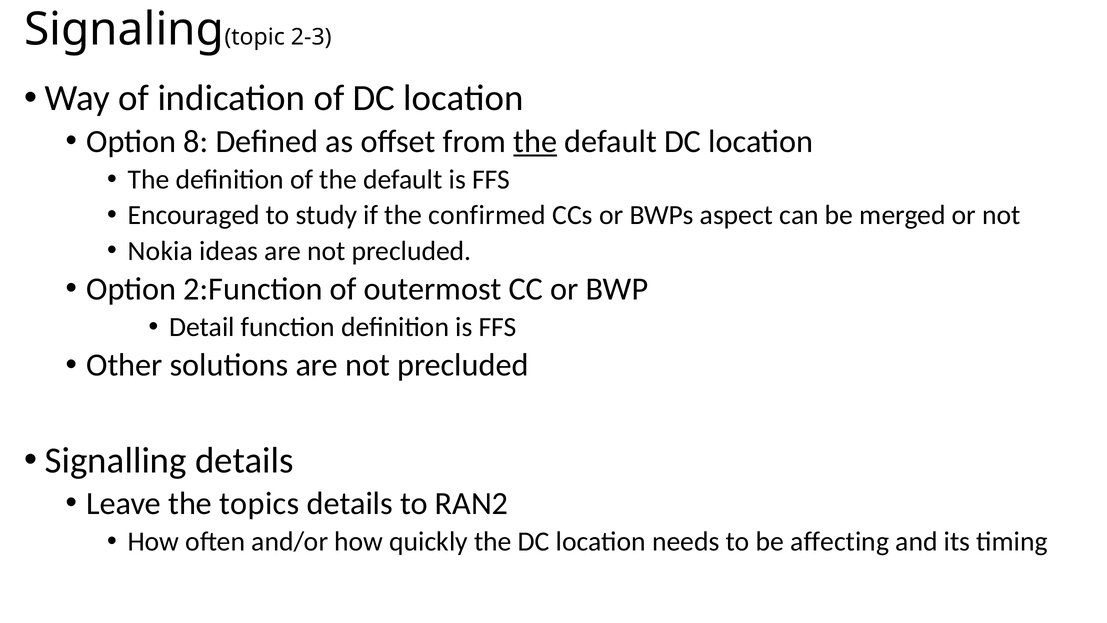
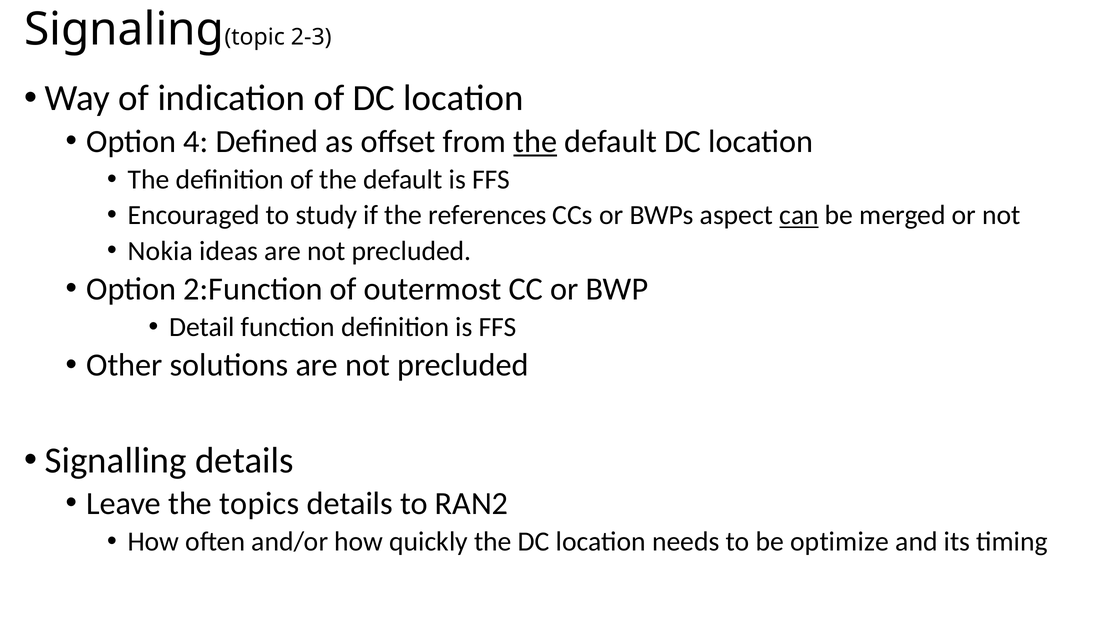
8: 8 -> 4 (196, 141)
confirmed: confirmed -> references (487, 215)
can underline: none -> present (799, 215)
affecting: affecting -> optimize (840, 541)
